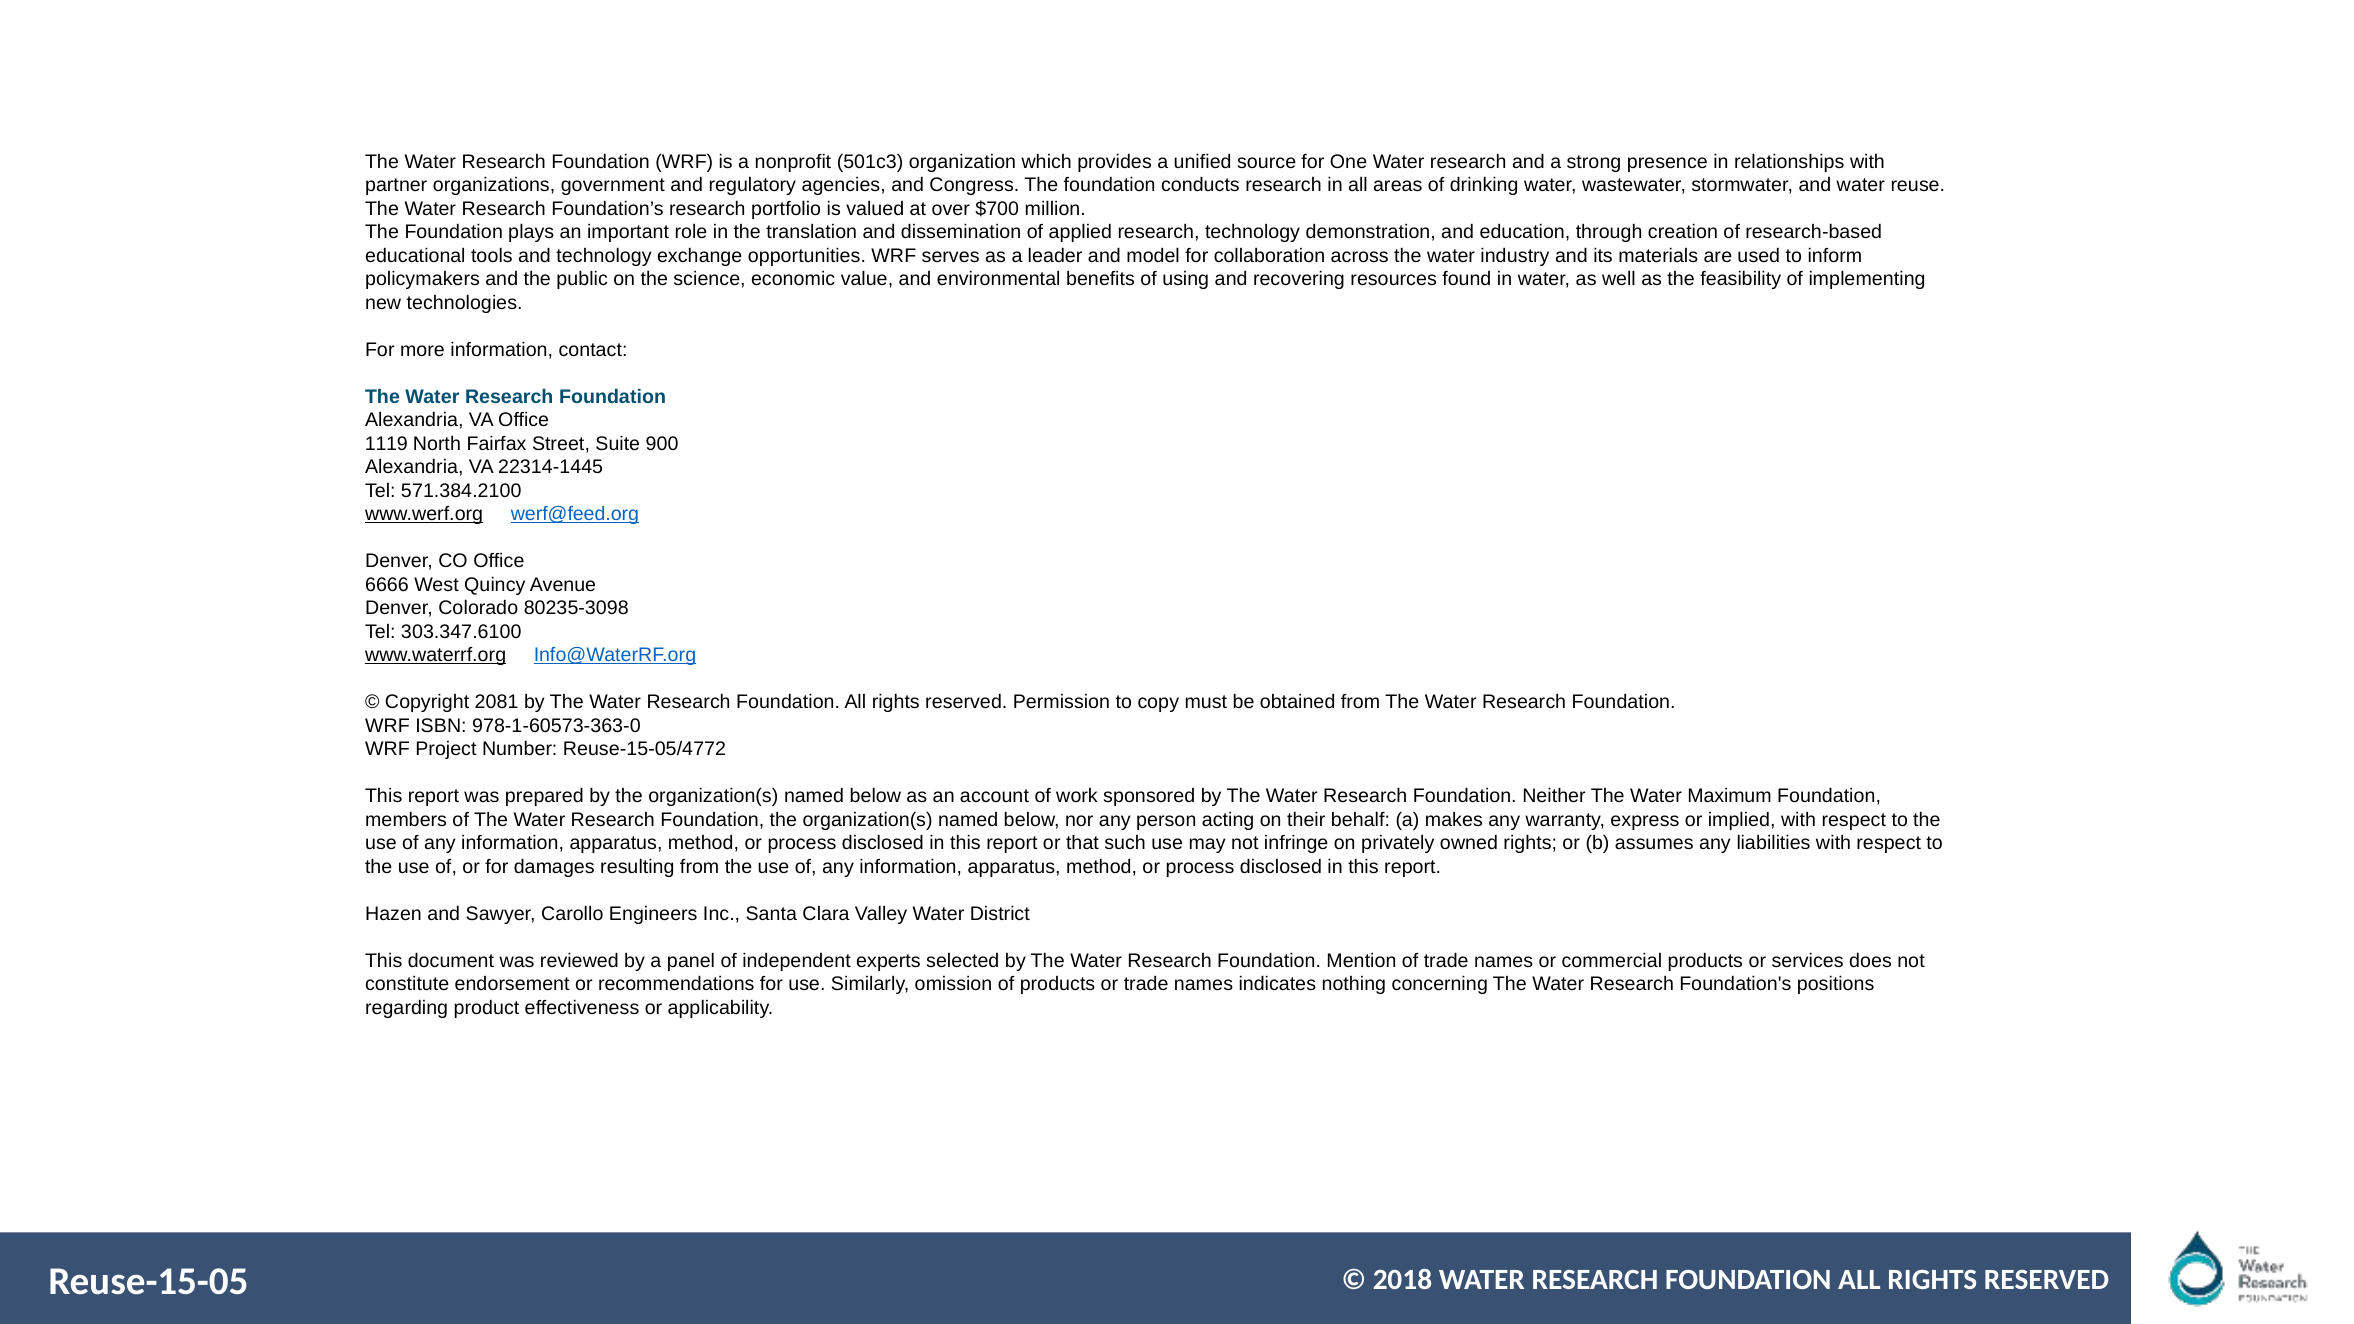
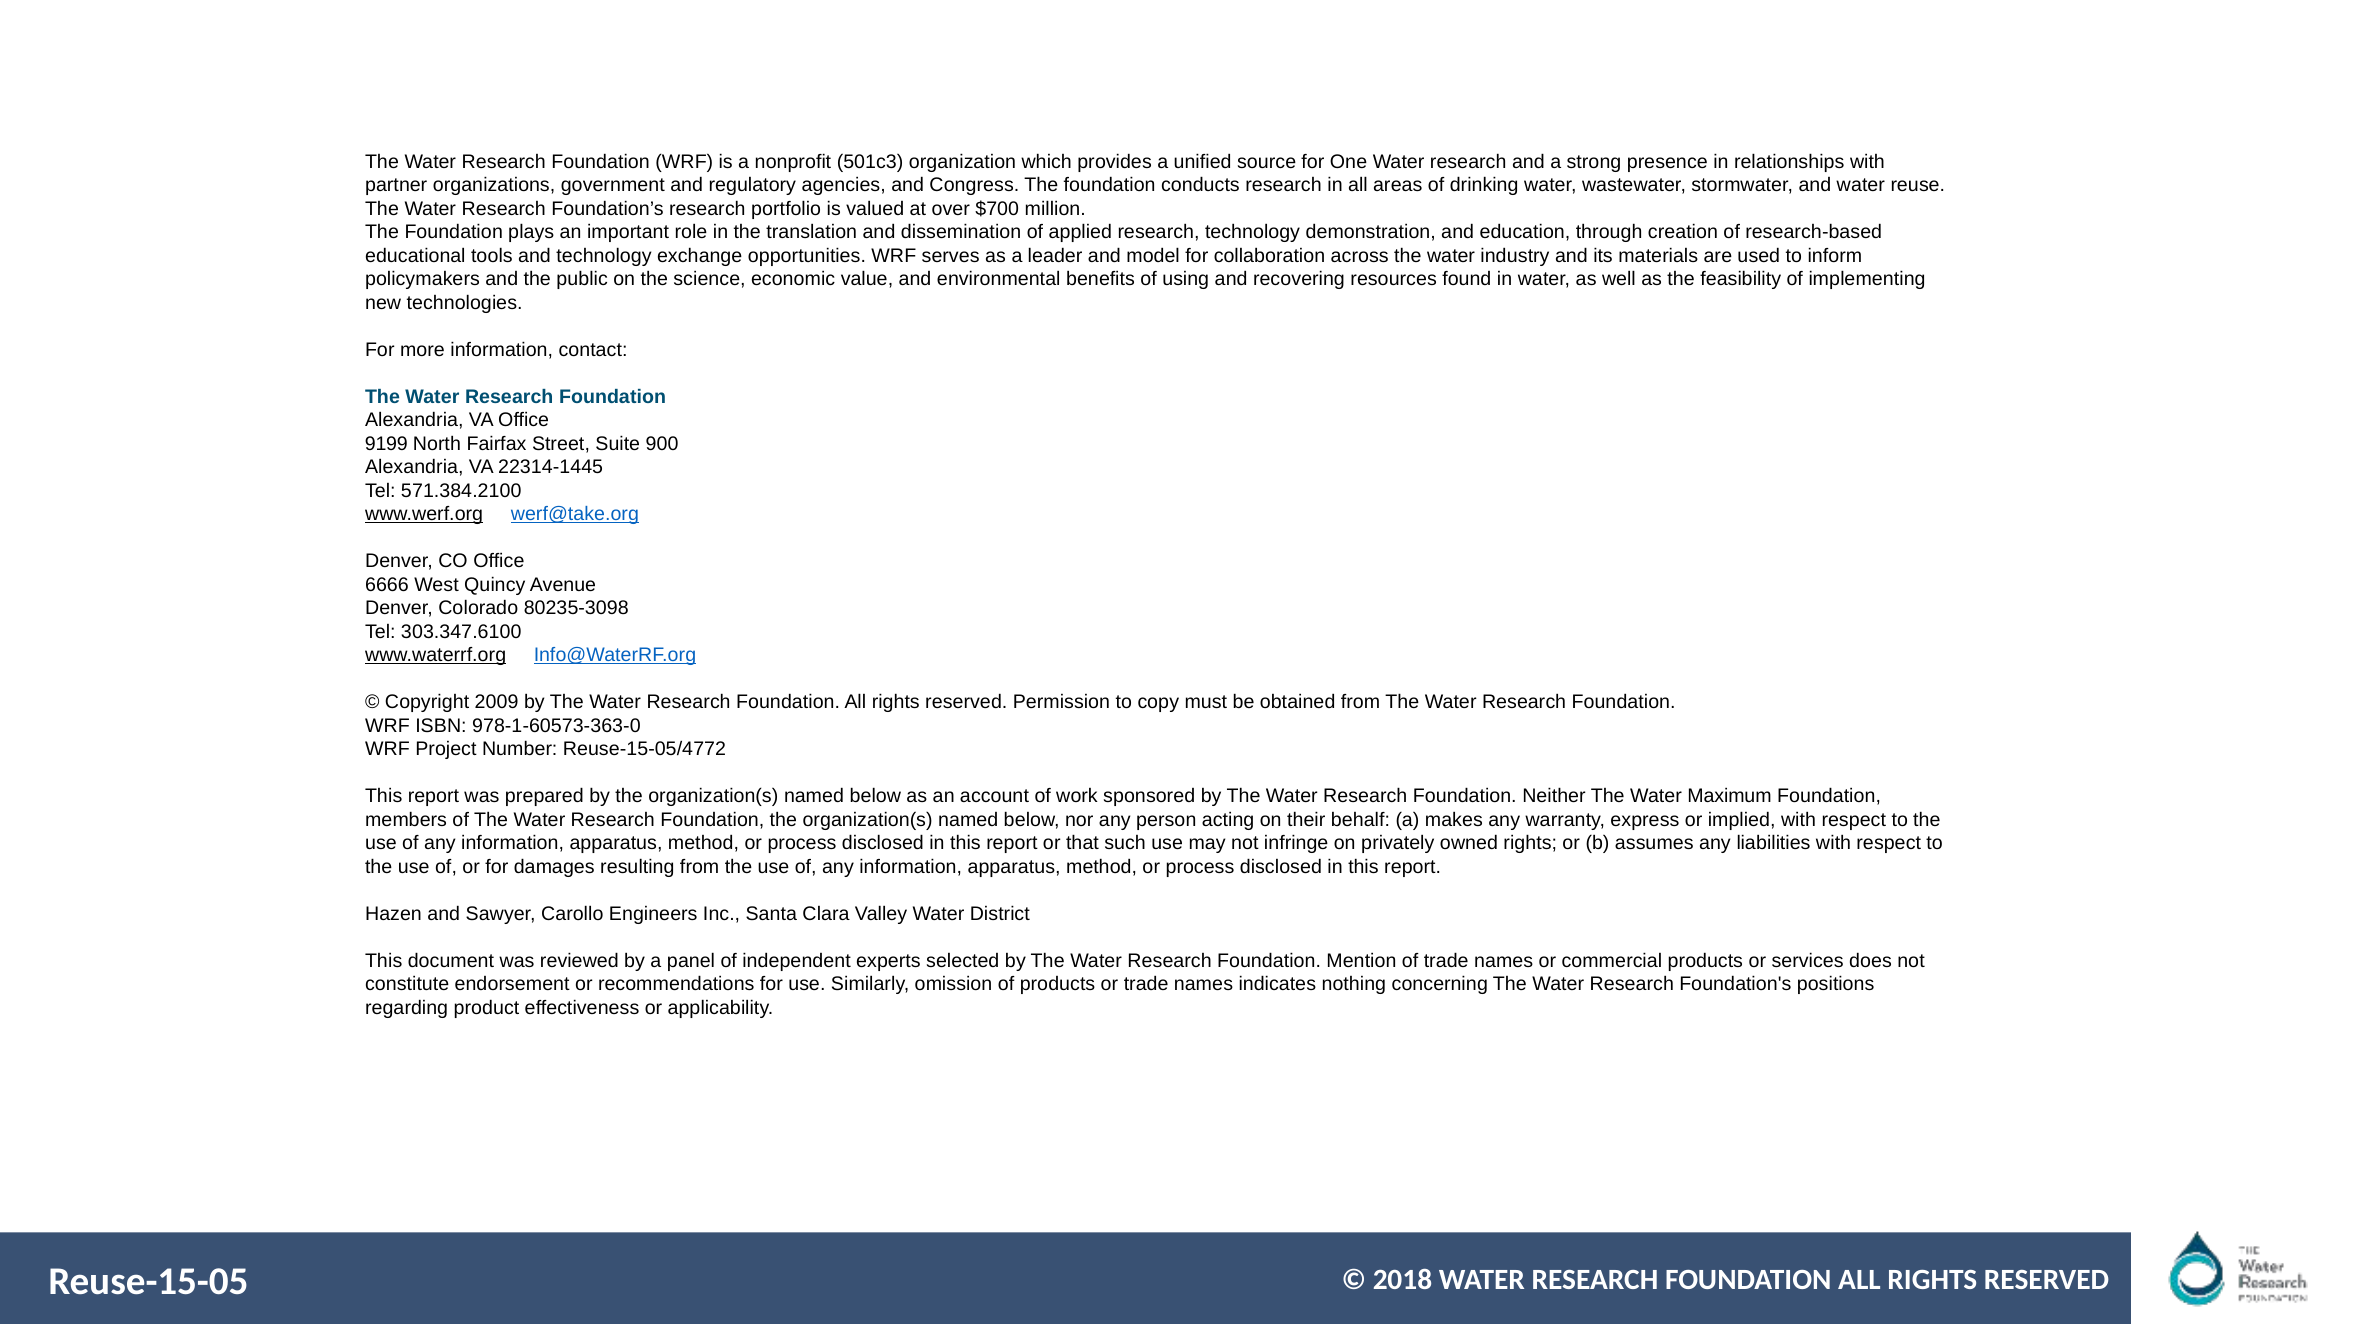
1119: 1119 -> 9199 (386, 444)
werf@feed.org: werf@feed.org -> werf@take.org (575, 514)
2081: 2081 -> 2009 (497, 702)
